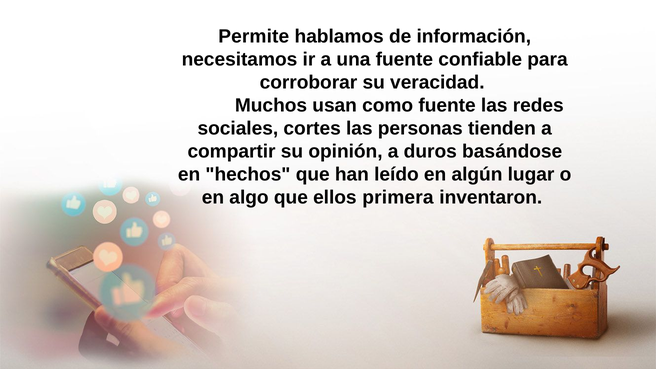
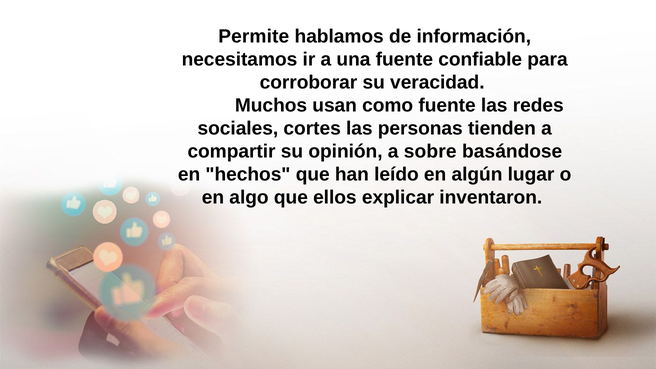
duros: duros -> sobre (430, 151)
primera: primera -> explicar (398, 197)
